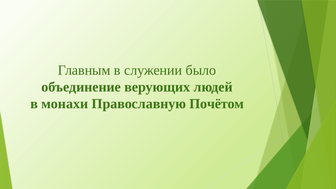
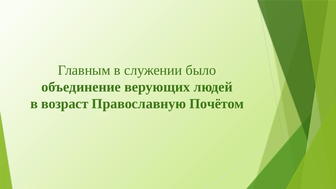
монахи: монахи -> возраст (65, 104)
